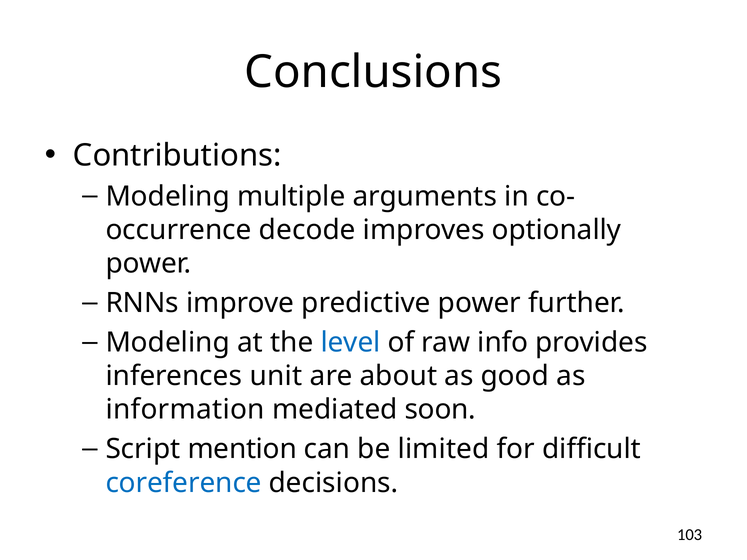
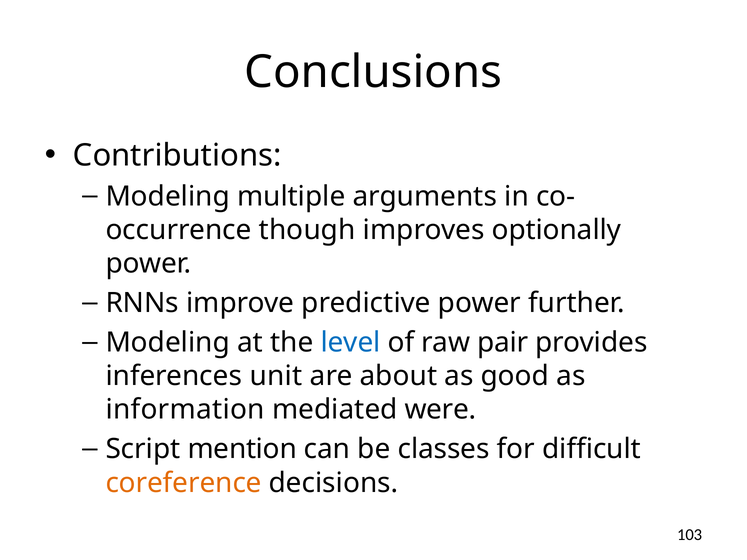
decode: decode -> though (307, 230)
info: info -> pair (503, 343)
soon: soon -> were (440, 410)
limited: limited -> classes (444, 449)
coreference colour: blue -> orange (184, 483)
